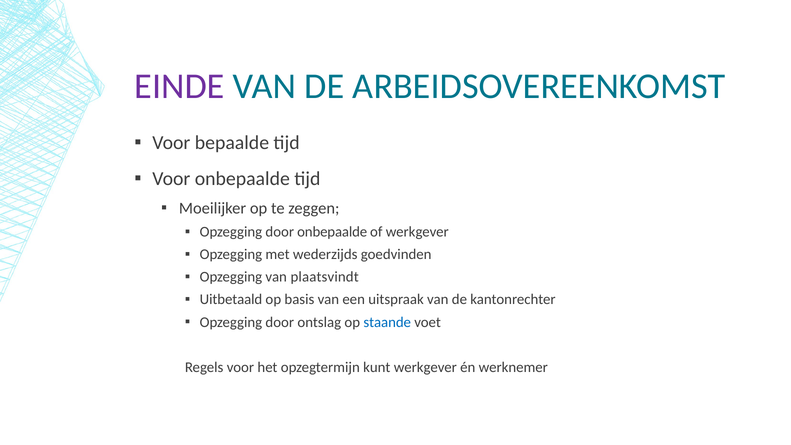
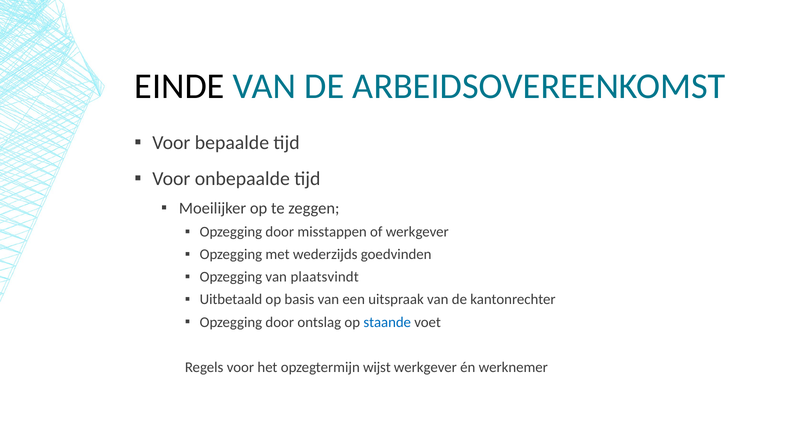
EINDE colour: purple -> black (180, 86)
door onbepaalde: onbepaalde -> misstappen (332, 232)
kunt: kunt -> wijst (377, 367)
